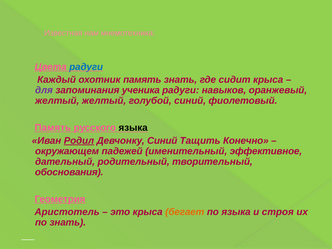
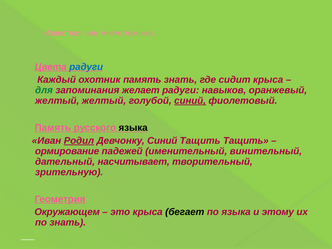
для colour: purple -> green (44, 90)
ученика: ученика -> желает (141, 90)
синий underline: none -> present (190, 101)
Тащить Конечно: Конечно -> Тащить (246, 141)
окружающем: окружающем -> ормирование (67, 151)
эффективное: эффективное -> винительный (266, 151)
родительный: родительный -> насчитывает (134, 162)
обоснования: обоснования -> зрительную (69, 172)
Аристотель: Аристотель -> Окружающем (67, 212)
бегает colour: orange -> black (185, 212)
строя: строя -> этому (278, 212)
